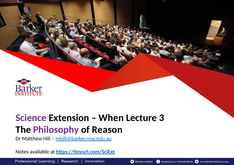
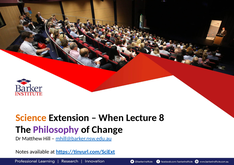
Science colour: purple -> orange (31, 118)
3: 3 -> 8 (162, 118)
Reason: Reason -> Change (107, 130)
